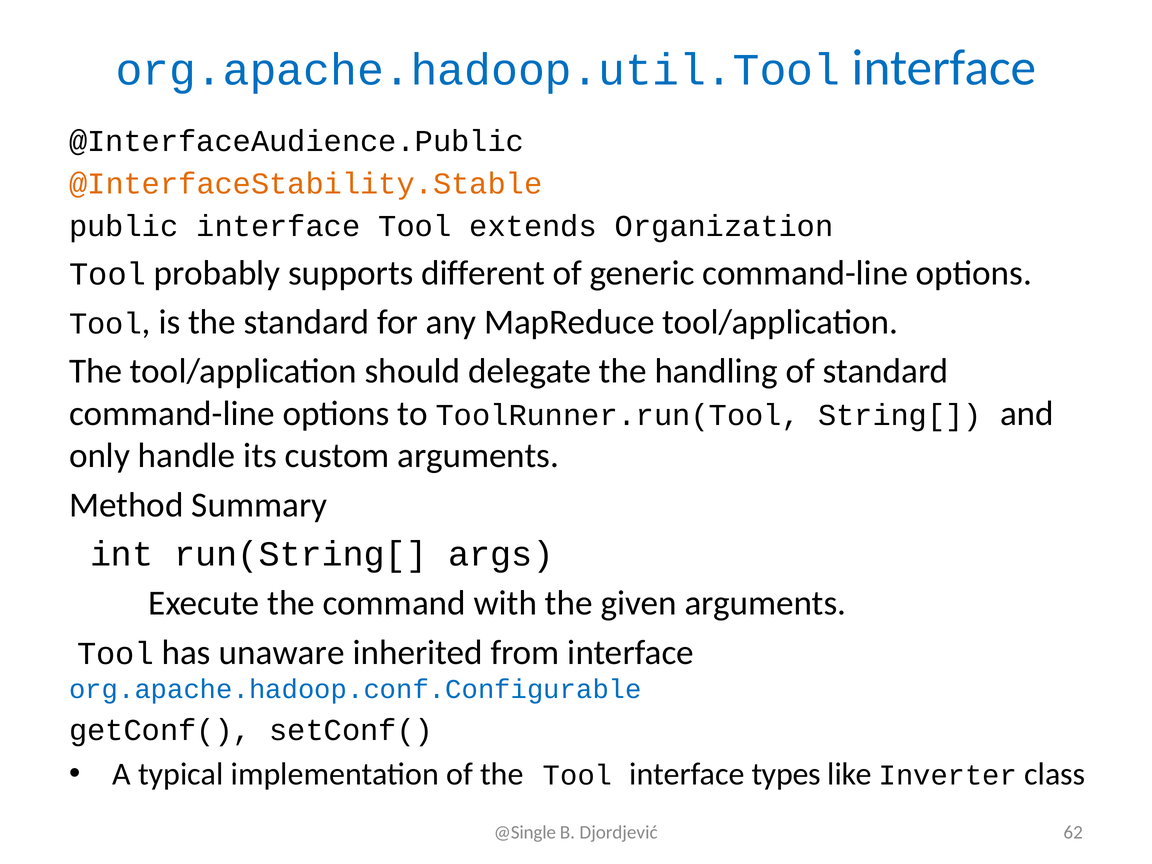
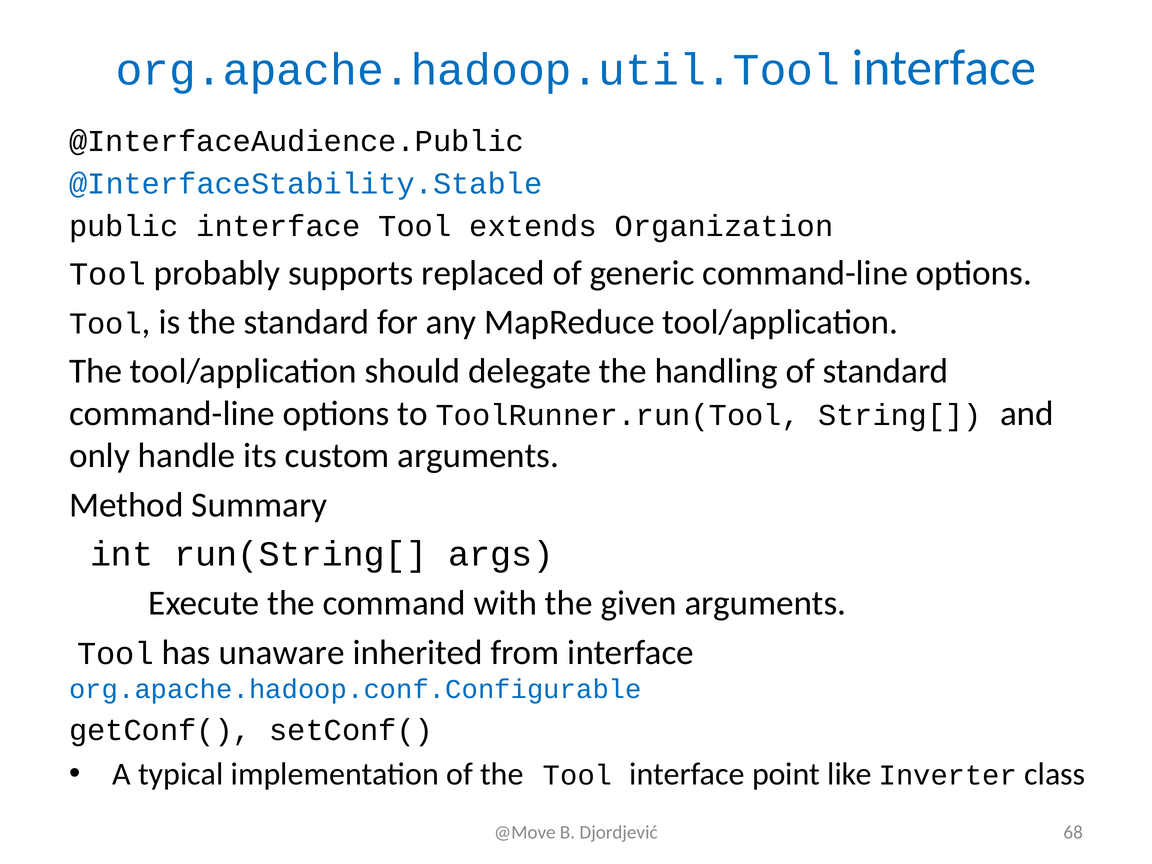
@InterfaceStability.Stable colour: orange -> blue (306, 184)
different: different -> replaced (483, 273)
types: types -> point (786, 774)
@Single: @Single -> @Move (525, 833)
62: 62 -> 68 (1073, 833)
